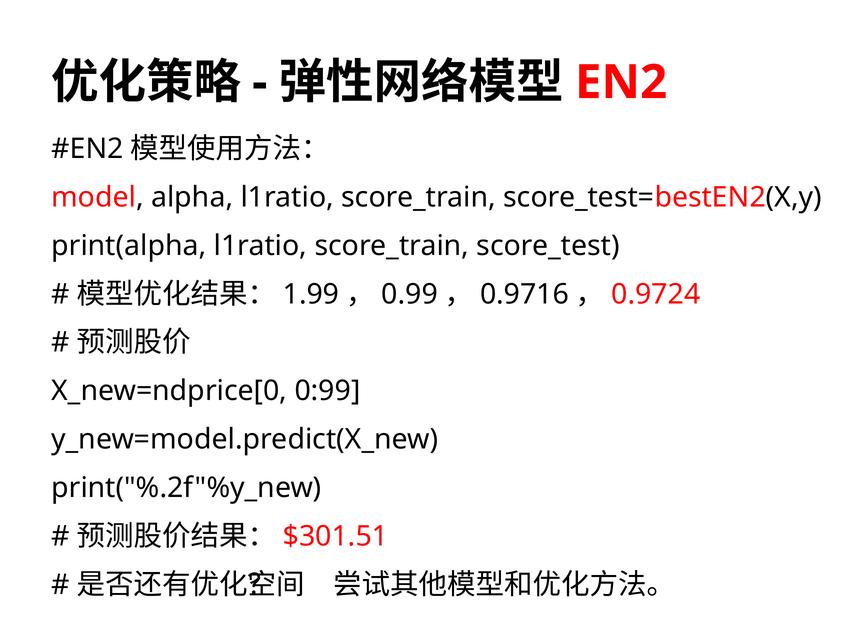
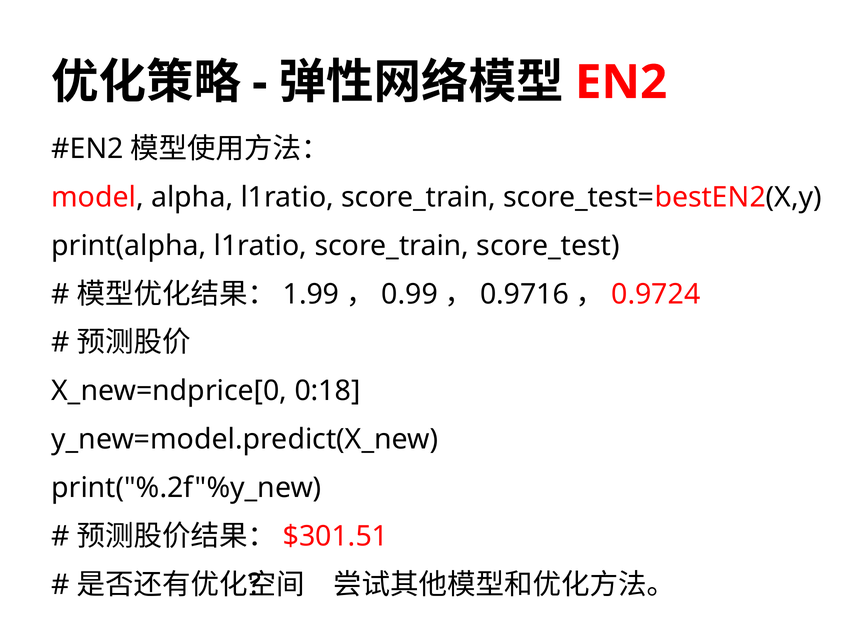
0:99: 0:99 -> 0:18 (327, 391)
